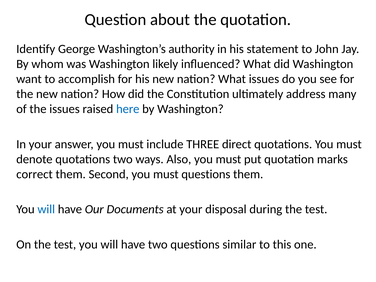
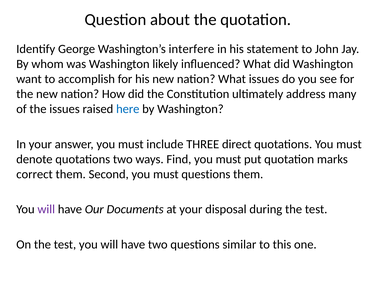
authority: authority -> interfere (191, 49)
Also: Also -> Find (179, 159)
will colour: blue -> purple (46, 209)
